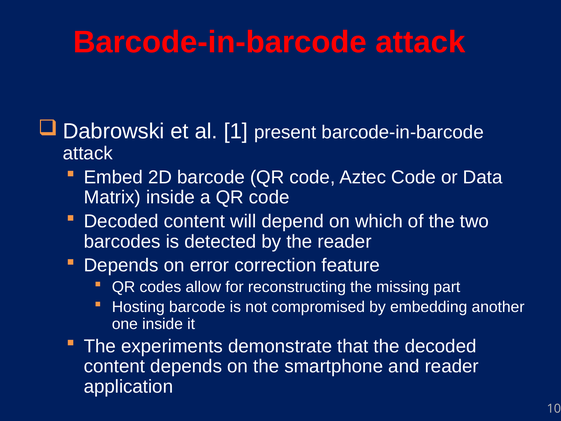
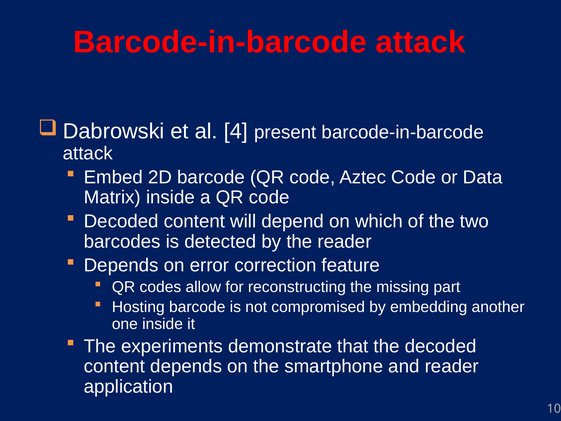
1: 1 -> 4 (236, 131)
